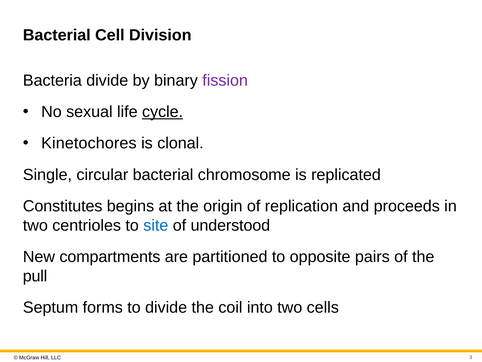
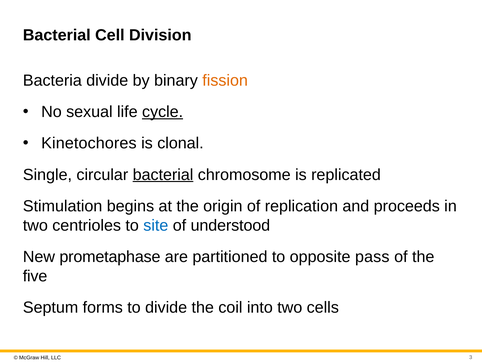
fission colour: purple -> orange (225, 80)
bacterial underline: none -> present (163, 174)
Constitutes: Constitutes -> Stimulation (63, 206)
compartments: compartments -> prometaphase (110, 256)
pairs: pairs -> pass (372, 256)
pull: pull -> five (35, 276)
